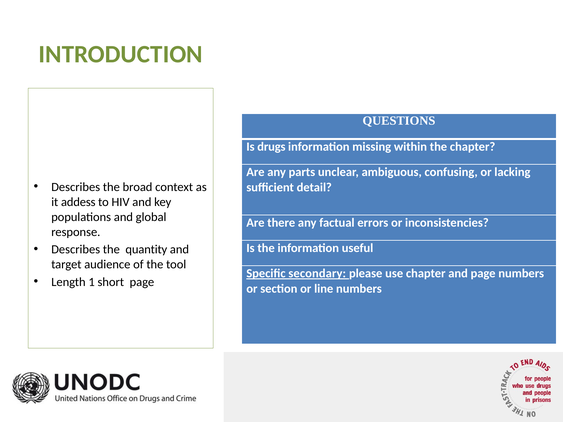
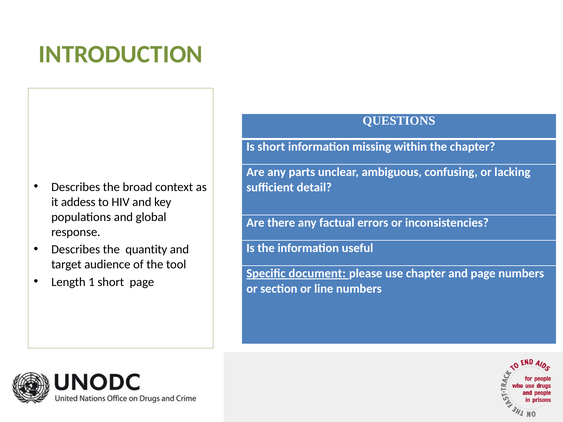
Is drugs: drugs -> short (271, 147)
secondary: secondary -> document (317, 274)
